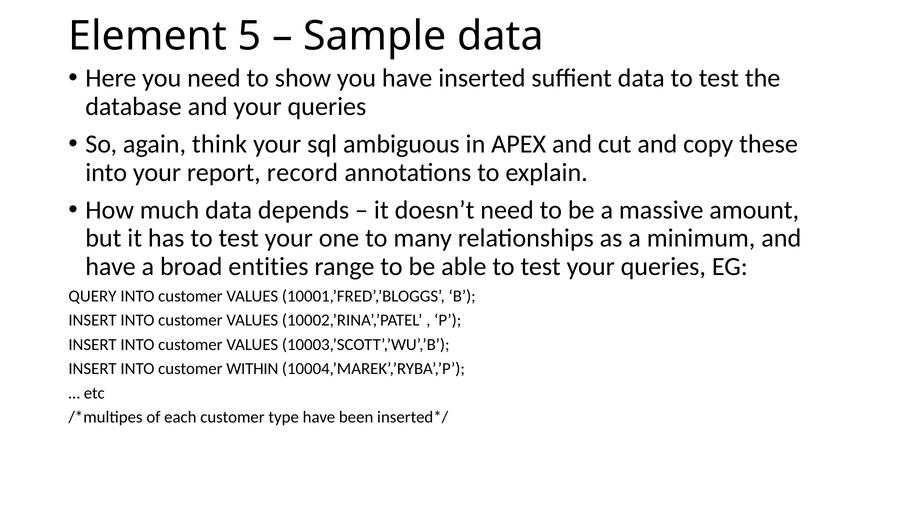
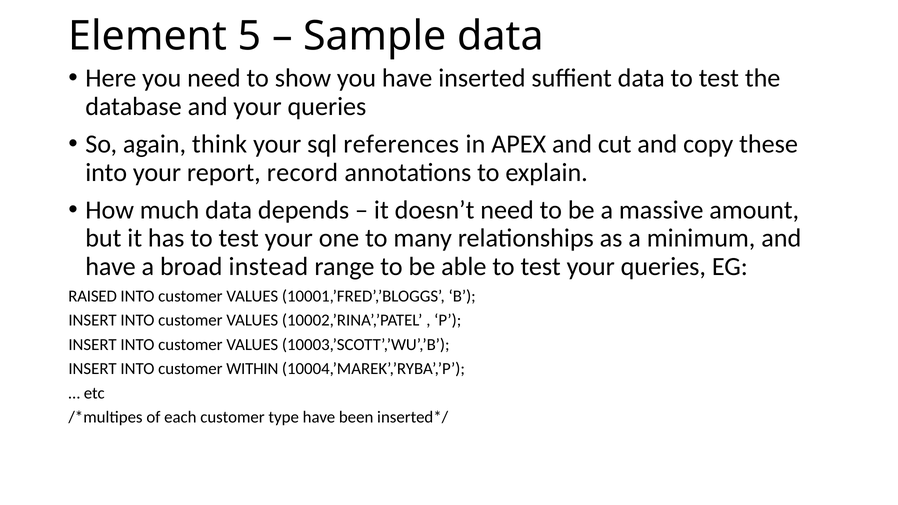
ambiguous: ambiguous -> references (401, 144)
entities: entities -> instead (268, 267)
QUERY: QUERY -> RAISED (93, 296)
